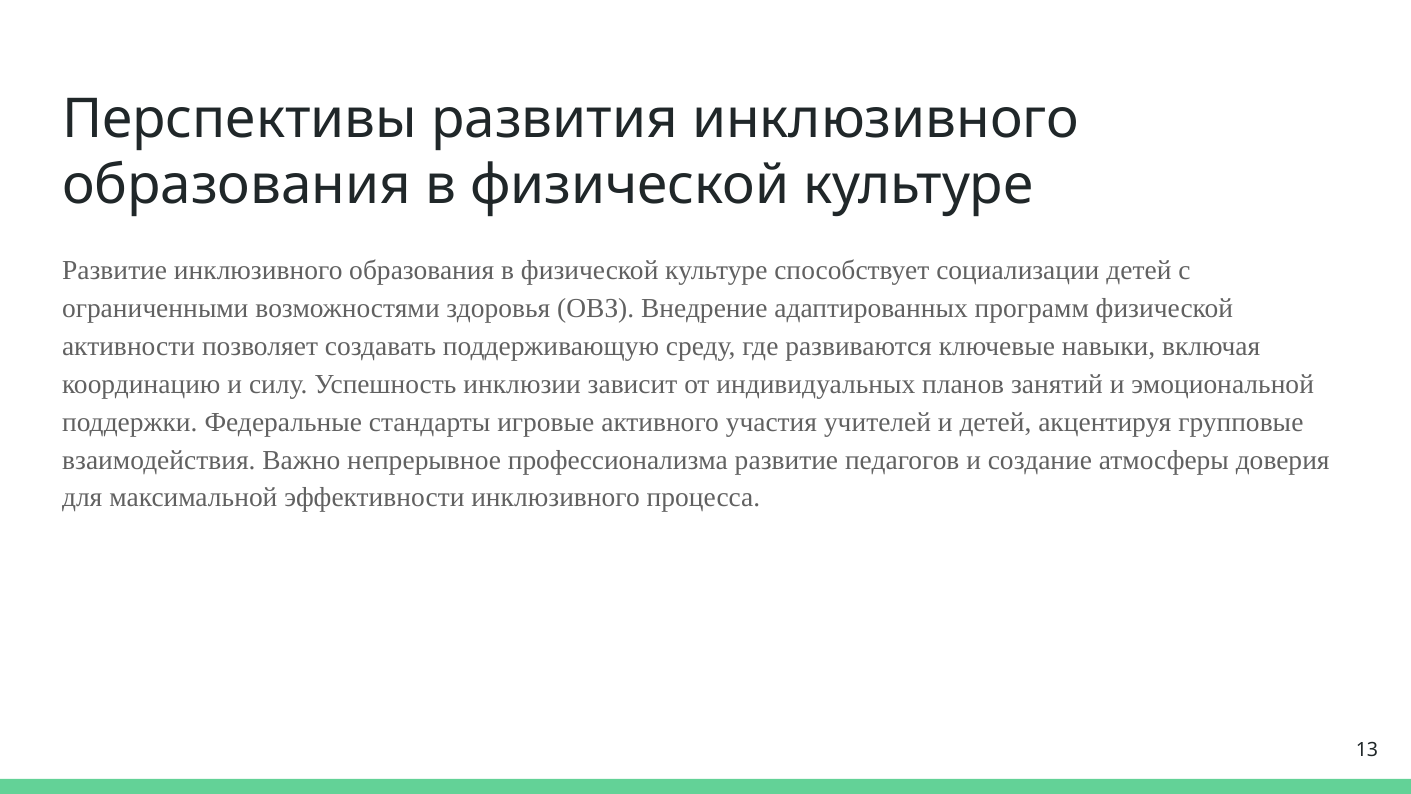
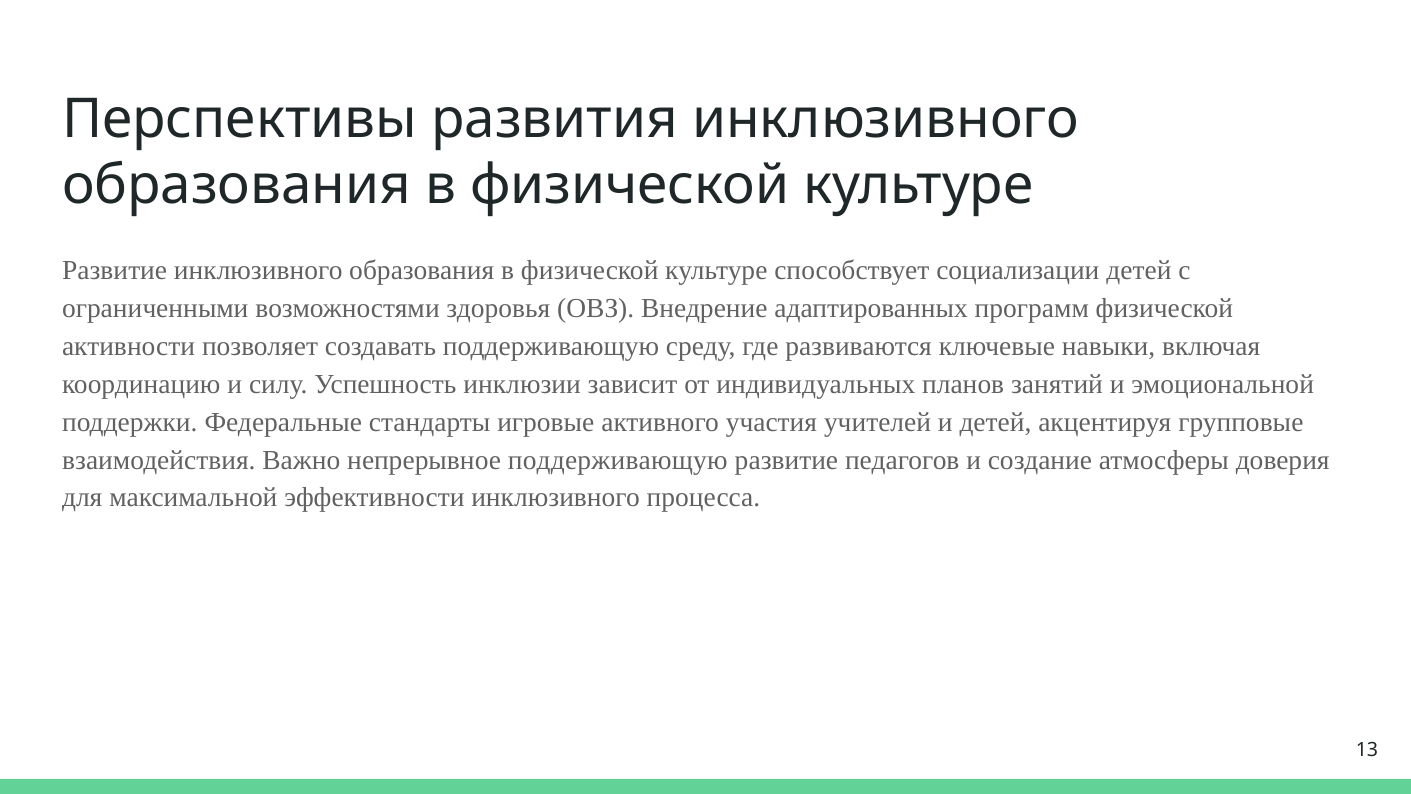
непрерывное профессионализма: профессионализма -> поддерживающую (618, 460)
